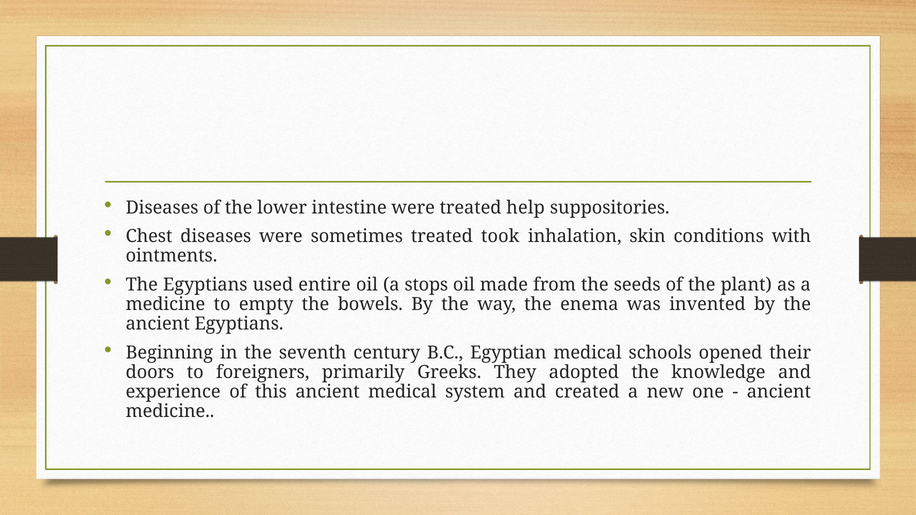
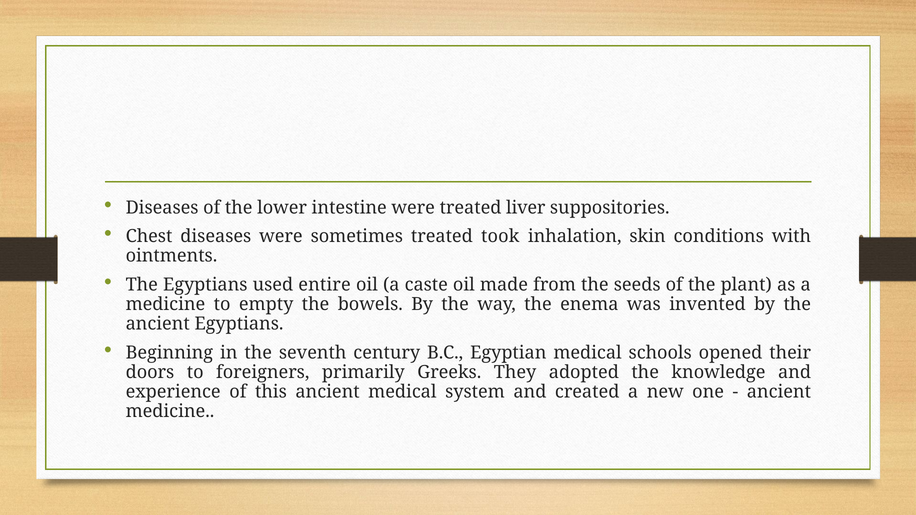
help: help -> liver (526, 208)
stops: stops -> caste (426, 285)
